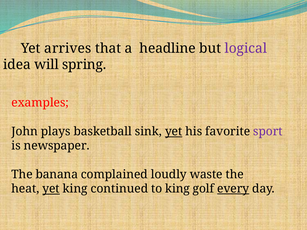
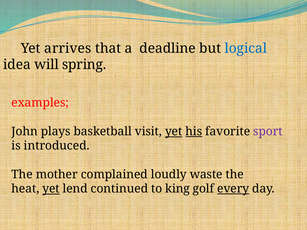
headline: headline -> deadline (168, 48)
logical colour: purple -> blue (246, 48)
sink: sink -> visit (148, 132)
his underline: none -> present (194, 132)
newspaper: newspaper -> introduced (57, 146)
banana: banana -> mother (57, 175)
yet king: king -> lend (75, 189)
